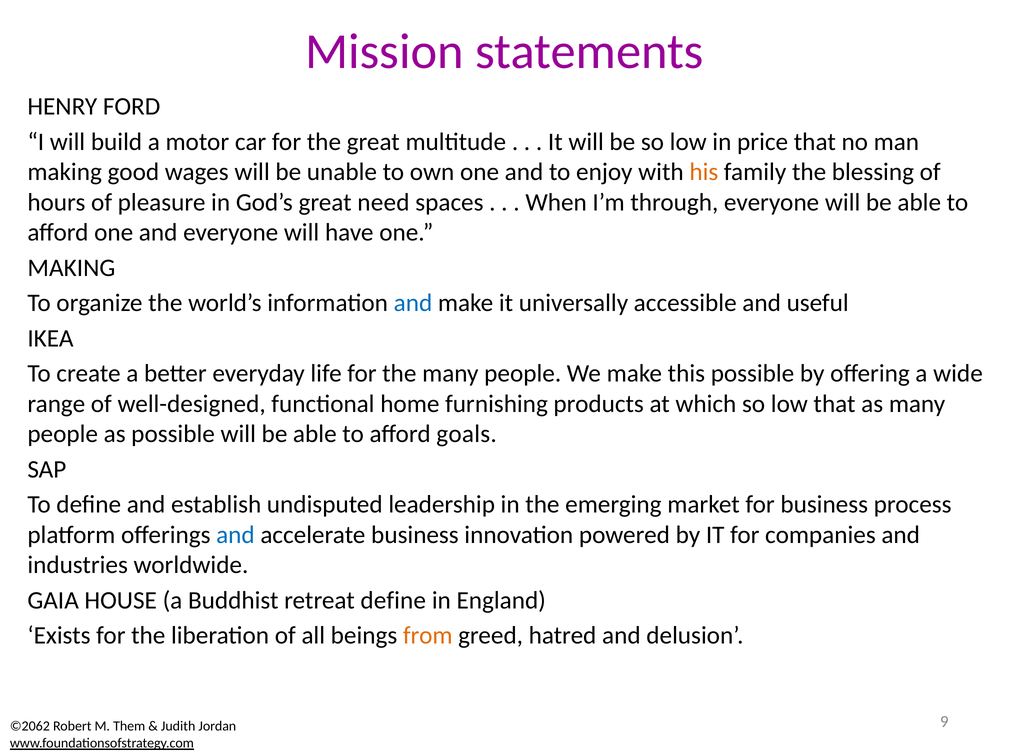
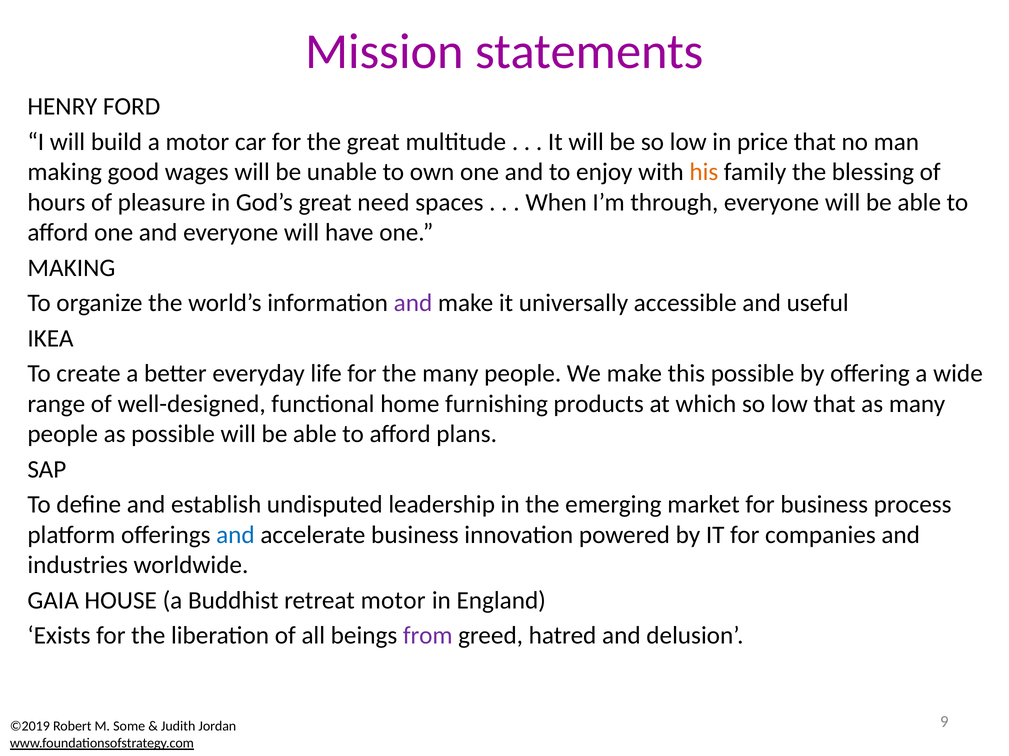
and colour: blue -> purple (413, 303)
goals: goals -> plans (467, 434)
retreat define: define -> motor (393, 601)
from colour: orange -> purple (428, 636)
©2062: ©2062 -> ©2019 (30, 727)
Them: Them -> Some (129, 727)
